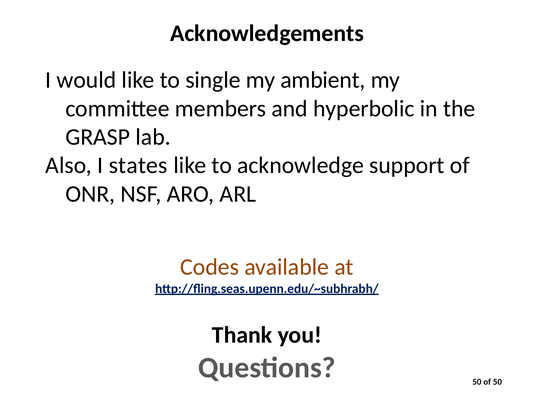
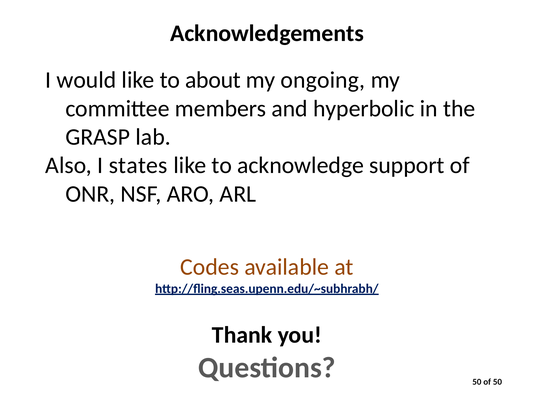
single: single -> about (213, 80)
ambient: ambient -> ongoing (323, 80)
